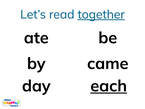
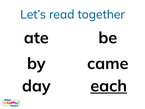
together underline: present -> none (101, 14)
